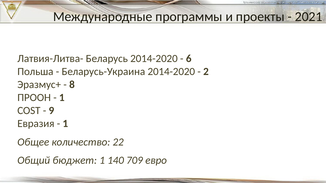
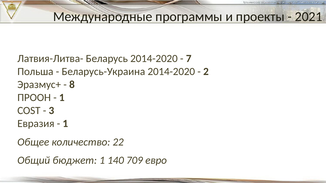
6: 6 -> 7 (189, 59)
9: 9 -> 3 (51, 111)
